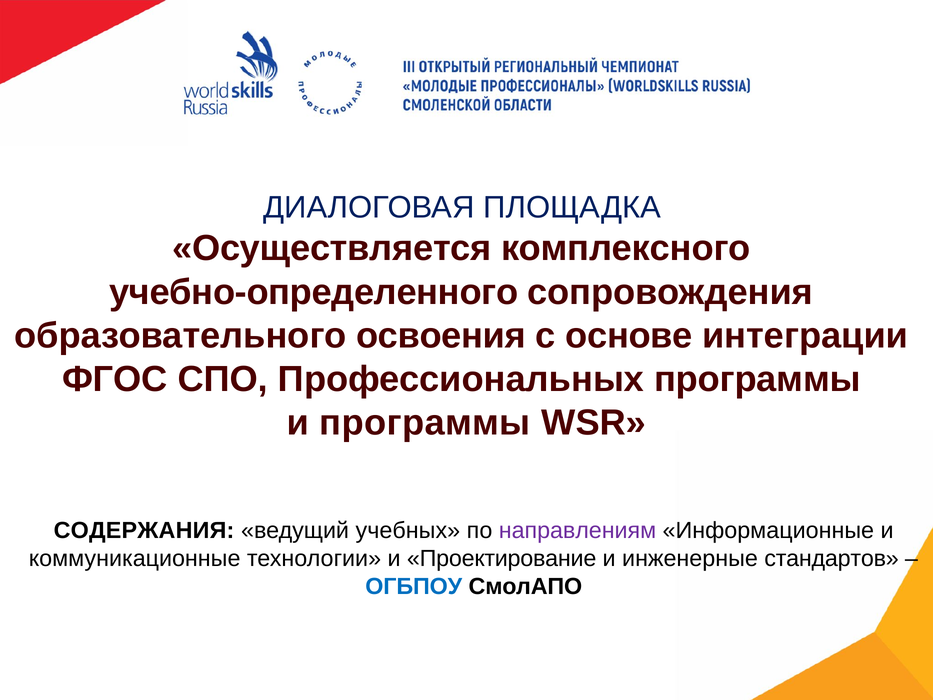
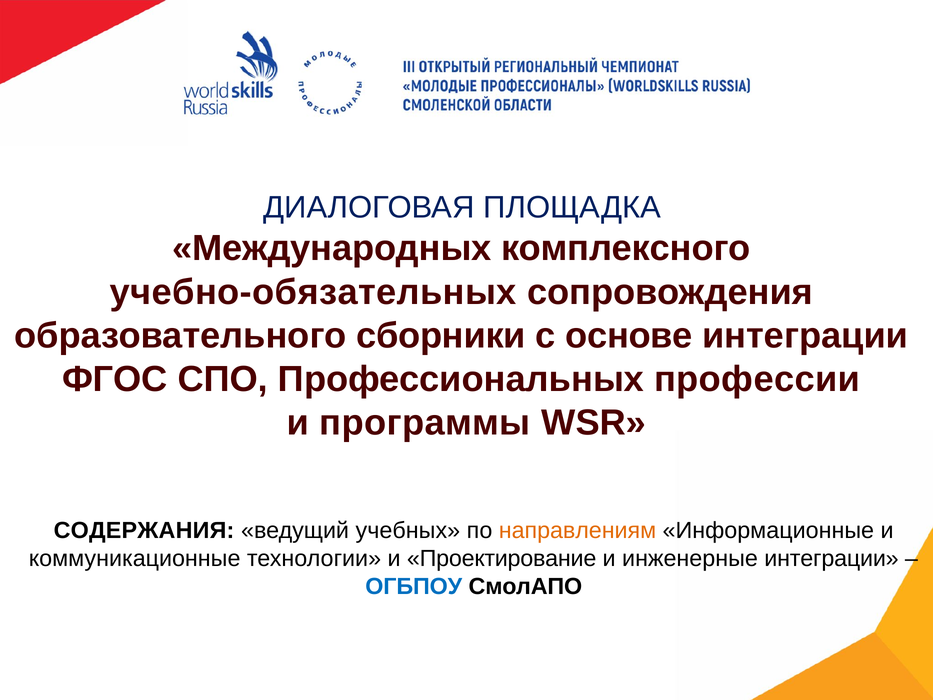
Осуществляется: Осуществляется -> Международных (332, 248)
учебно-определенного: учебно-определенного -> учебно-обязательных (313, 292)
освоения: освоения -> сборники (441, 336)
Профессиональных программы: программы -> профессии (757, 379)
направлениям colour: purple -> orange (577, 530)
инженерные стандартов: стандартов -> интеграции (832, 558)
